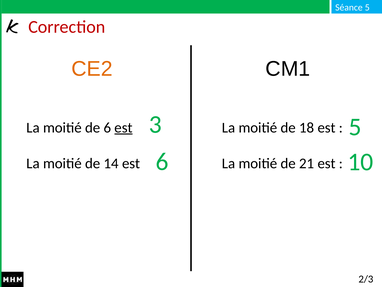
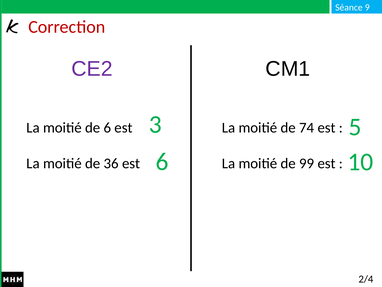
5: 5 -> 9 (367, 7)
CE2 colour: orange -> purple (92, 69)
est underline: present -> none (123, 127)
18: 18 -> 74 (307, 127)
14: 14 -> 36 (111, 163)
21: 21 -> 99 (307, 163)
2/3: 2/3 -> 2/4 (366, 279)
